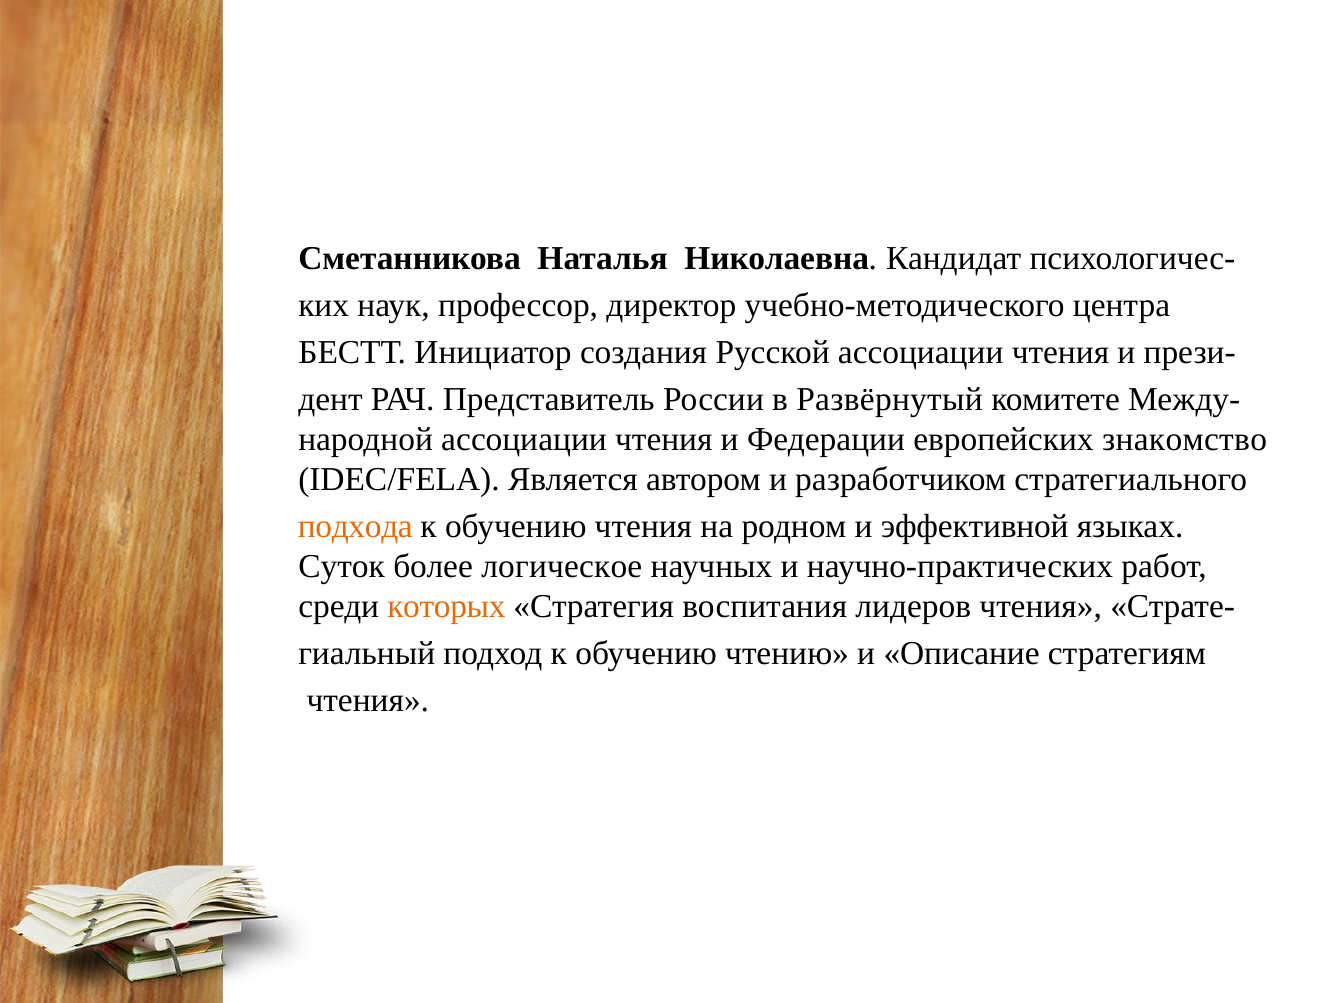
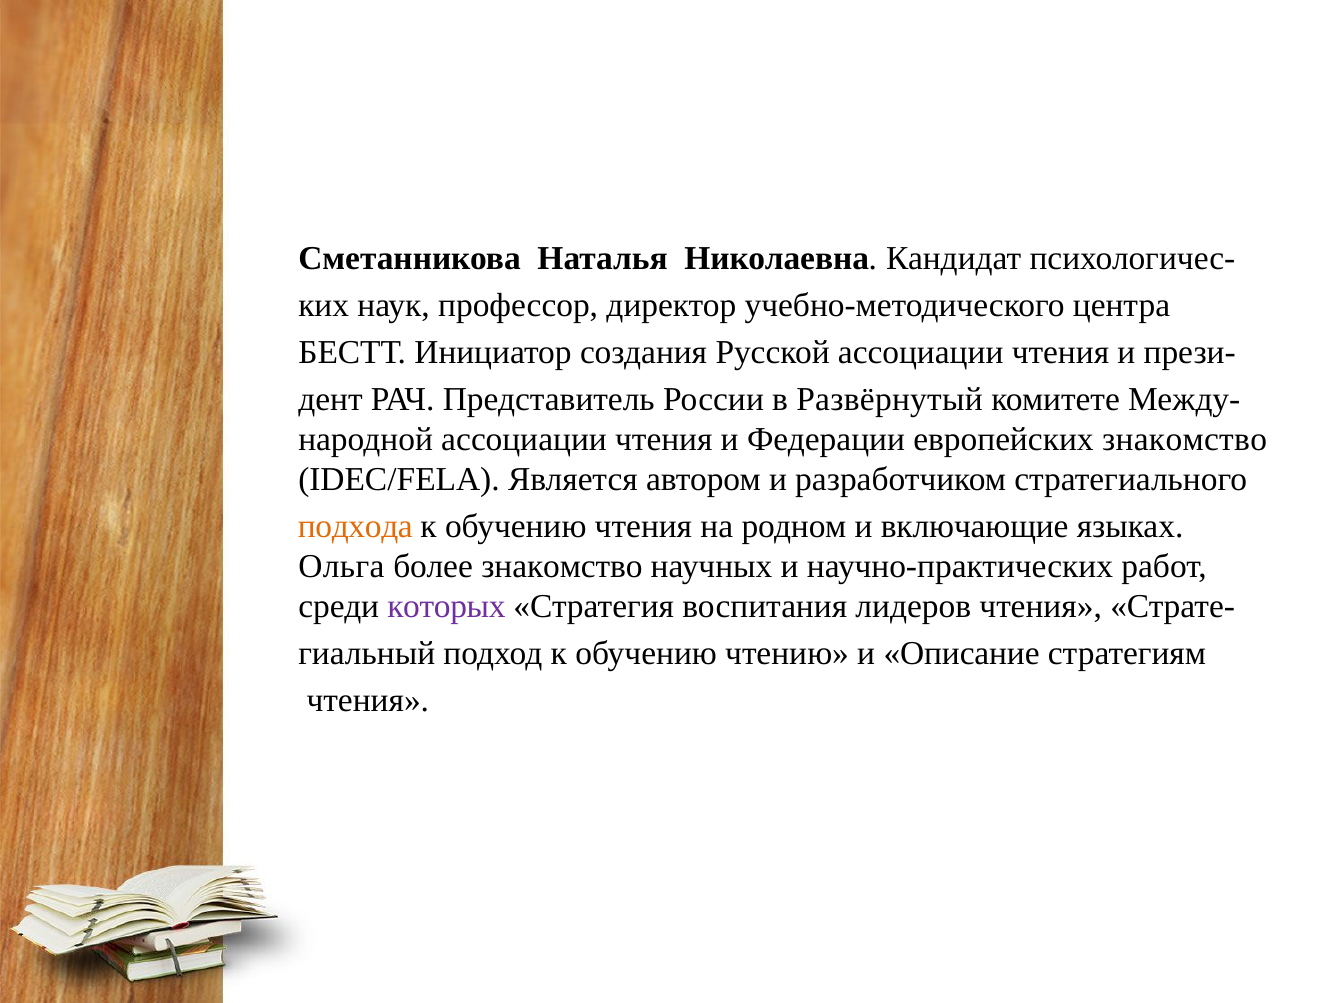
эффективной: эффективной -> включающие (975, 527)
Суток: Суток -> Ольга (341, 567)
более логическое: логическое -> знакомство (562, 567)
которых colour: orange -> purple (446, 607)
